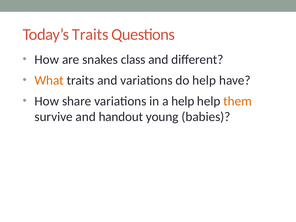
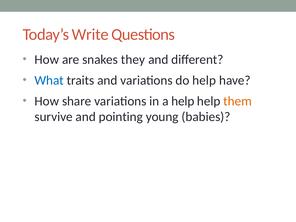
Today’s Traits: Traits -> Write (90, 34)
class: class -> they (133, 60)
What colour: orange -> blue (49, 80)
handout: handout -> pointing (121, 117)
